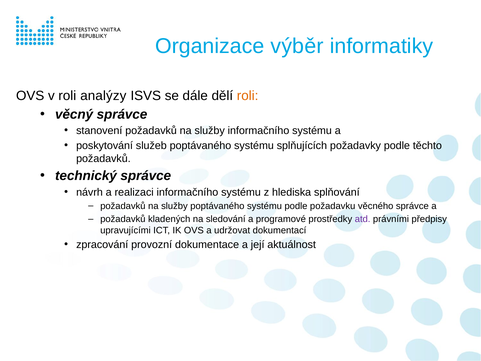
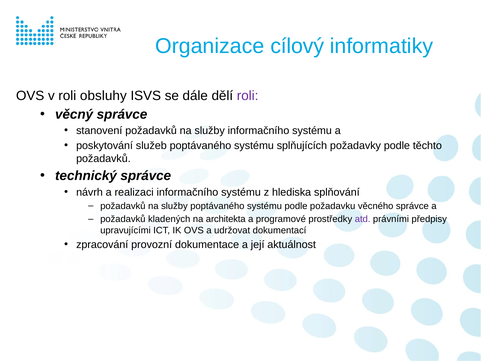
výběr: výběr -> cílový (297, 46)
analýzy: analýzy -> obsluhy (103, 96)
roli colour: orange -> purple (248, 96)
sledování: sledování -> architekta (226, 219)
